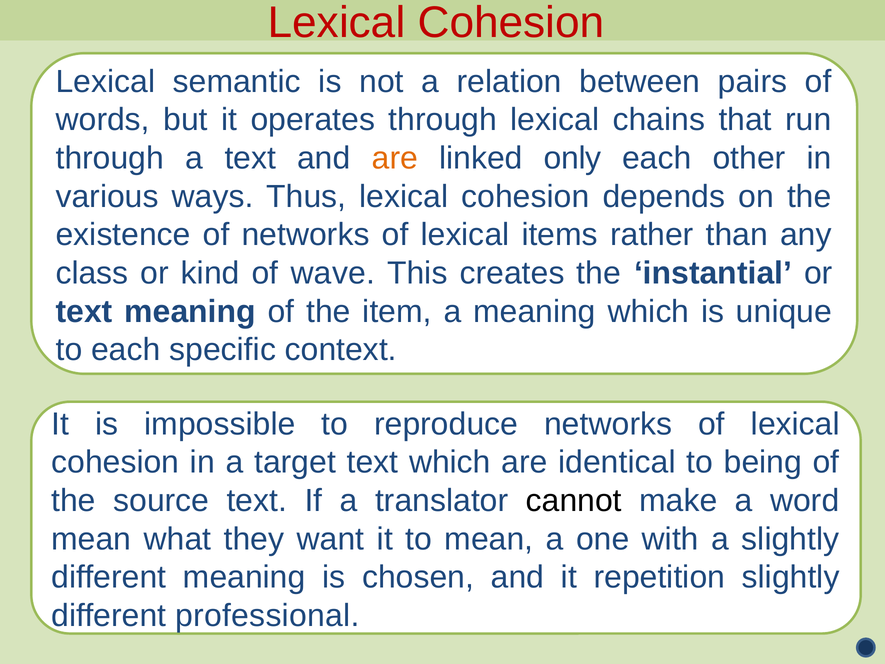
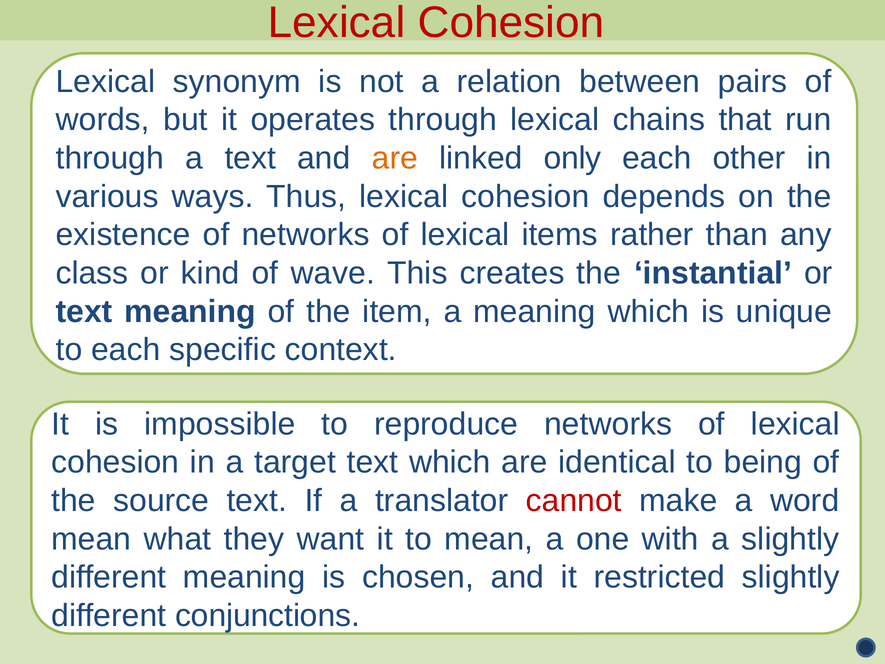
semantic: semantic -> synonym (237, 82)
cannot colour: black -> red (574, 500)
repetition: repetition -> restricted (659, 577)
professional: professional -> conjunctions (268, 615)
